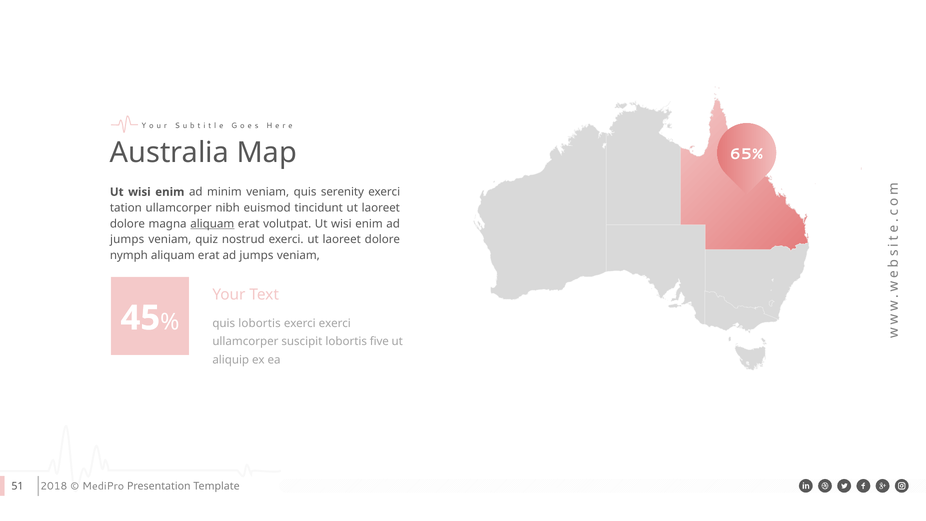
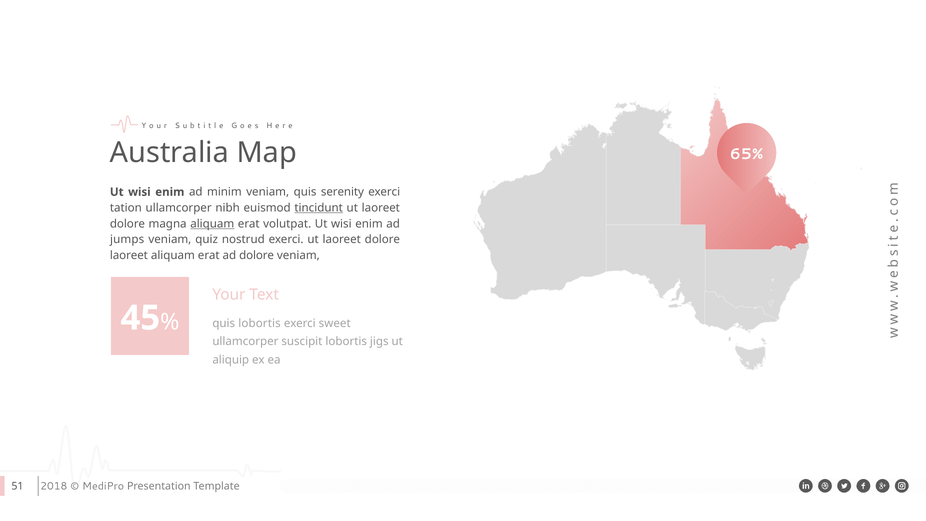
tincidunt underline: none -> present (319, 208)
nymph: nymph -> laoreet (129, 255)
erat ad jumps: jumps -> dolore (257, 255)
exerci exerci: exerci -> sweet (335, 324)
five: five -> jigs (379, 342)
